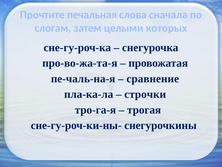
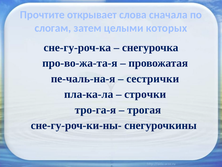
печальная: печальная -> открывает (92, 15)
сравнение: сравнение -> сестрички (153, 78)
